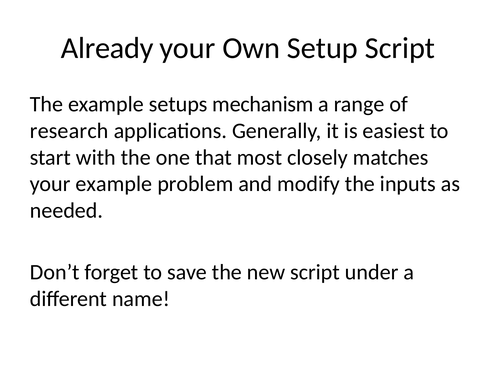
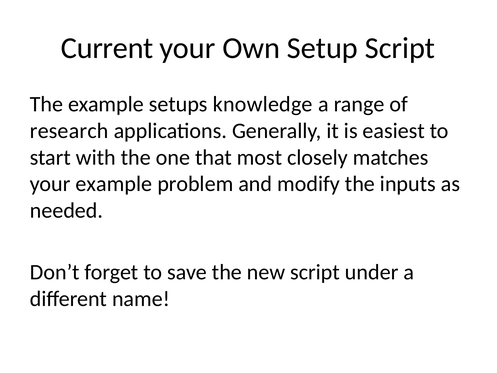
Already: Already -> Current (107, 48)
mechanism: mechanism -> knowledge (263, 104)
